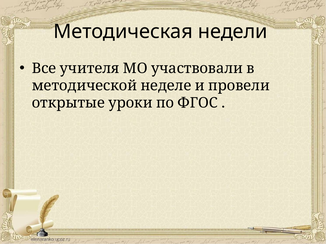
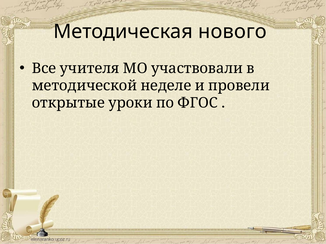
недели: недели -> нового (232, 32)
